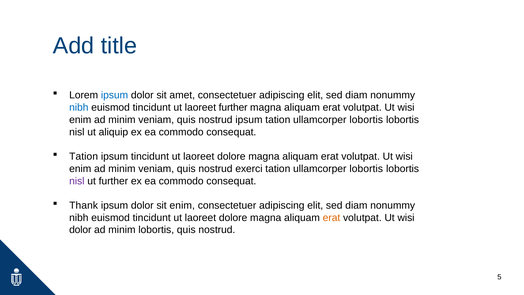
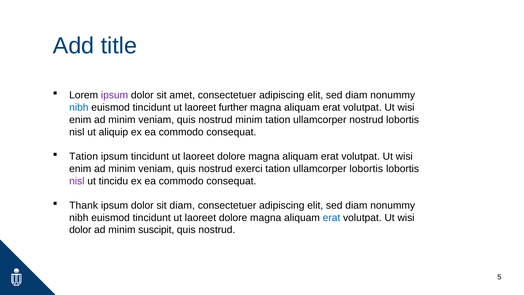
ipsum colour: blue -> purple (115, 95)
nostrud ipsum: ipsum -> minim (249, 120)
lobortis: lobortis -> nostrud (366, 120)
ut further: further -> tincidu (113, 181)
sit enim: enim -> diam (182, 205)
erat colour: orange -> blue (331, 218)
minim lobortis: lobortis -> suscipit (156, 230)
